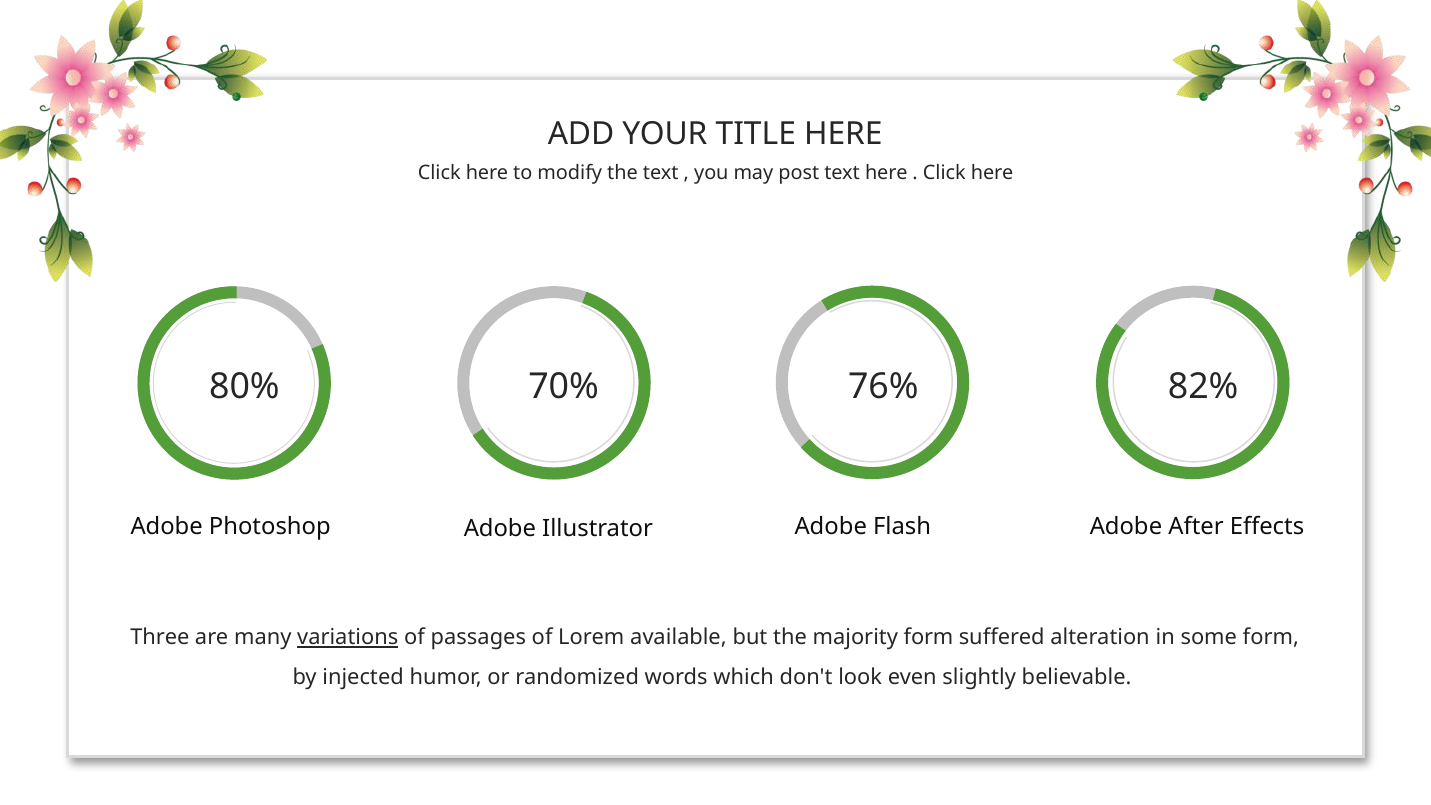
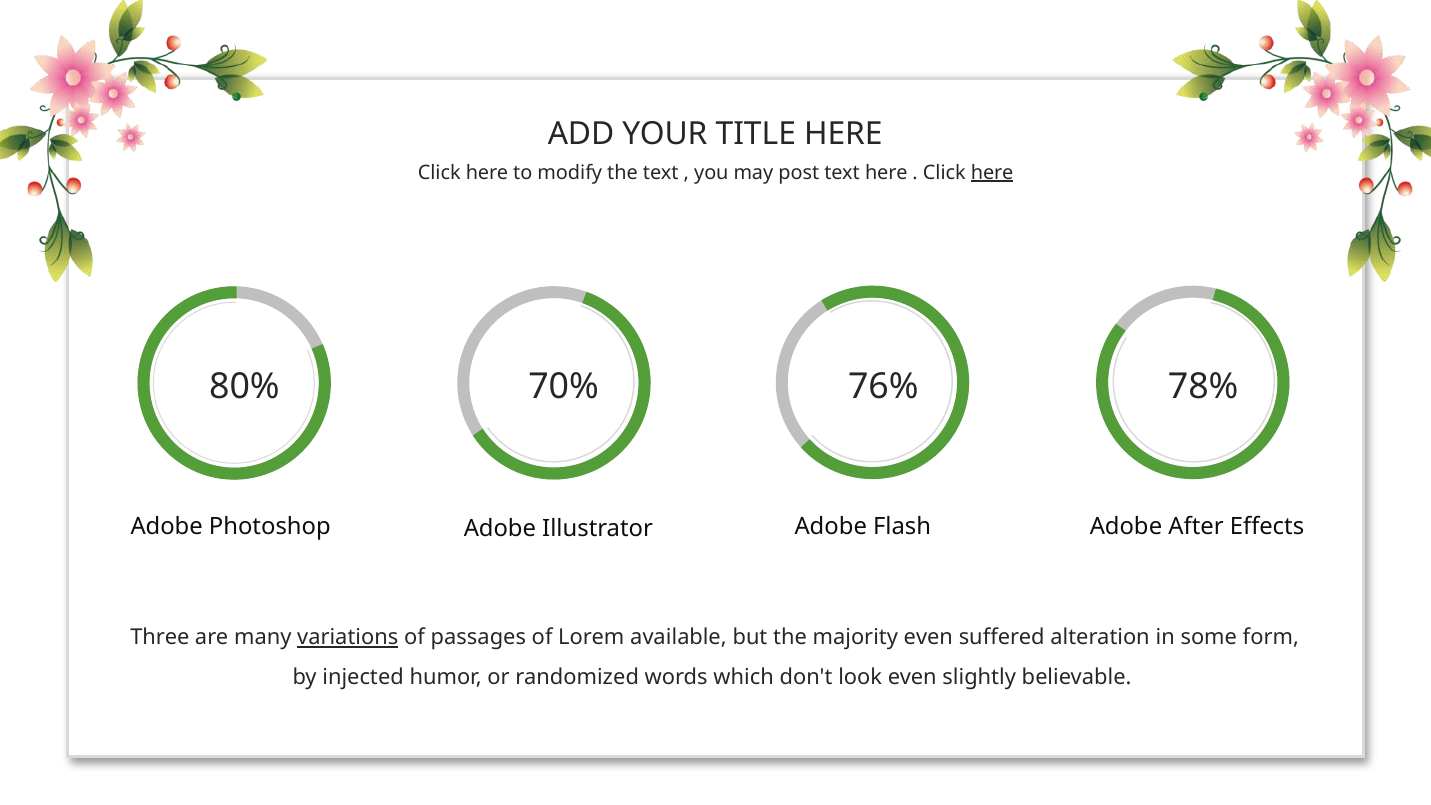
here underline: none -> present (992, 172)
82%: 82% -> 78% (1203, 386)
majority form: form -> even (928, 638)
